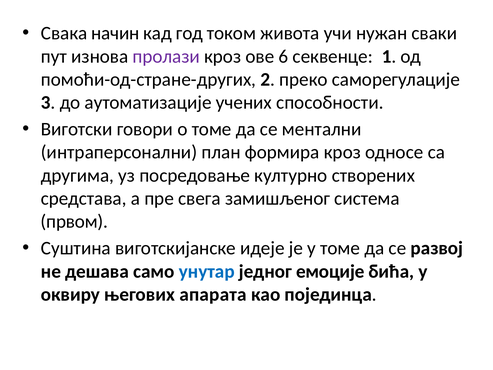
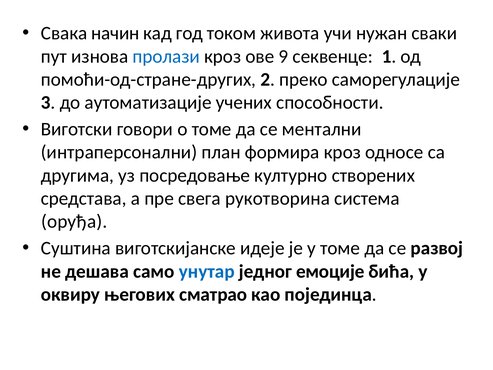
пролази colour: purple -> blue (166, 56)
6: 6 -> 9 (283, 56)
замишљеног: замишљеног -> рукотворина (277, 198)
првом: првом -> оруђа (74, 221)
апарата: апарата -> сматрао (213, 294)
